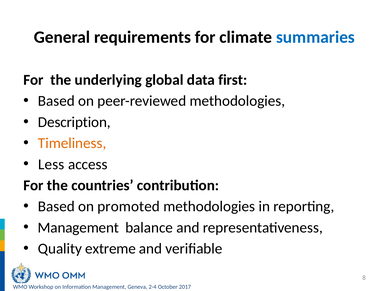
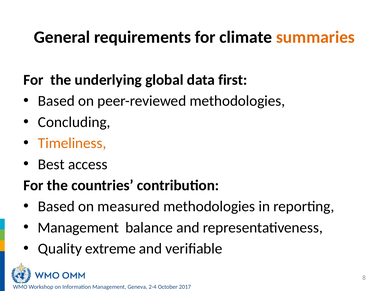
summaries colour: blue -> orange (315, 37)
Description: Description -> Concluding (74, 122)
Less: Less -> Best (51, 165)
promoted: promoted -> measured (129, 207)
